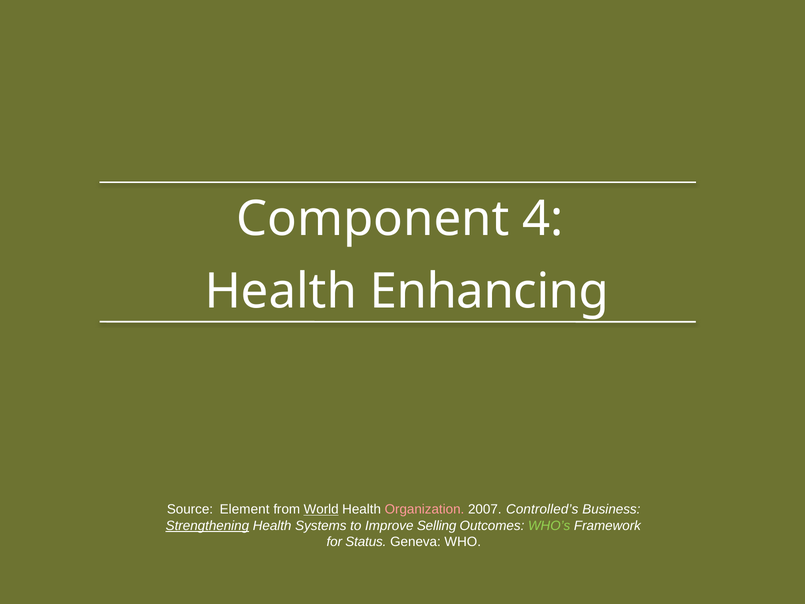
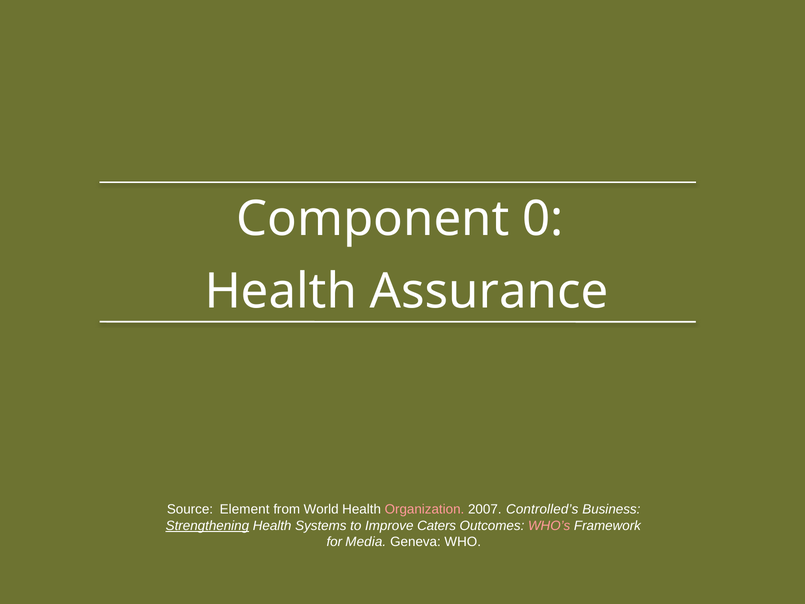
4: 4 -> 0 (543, 219)
Enhancing: Enhancing -> Assurance (489, 292)
World underline: present -> none (321, 509)
Selling: Selling -> Caters (437, 525)
WHO’s colour: light green -> pink (549, 525)
Status: Status -> Media (366, 542)
